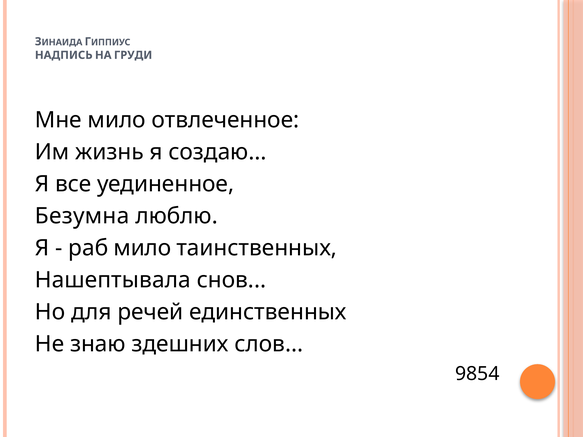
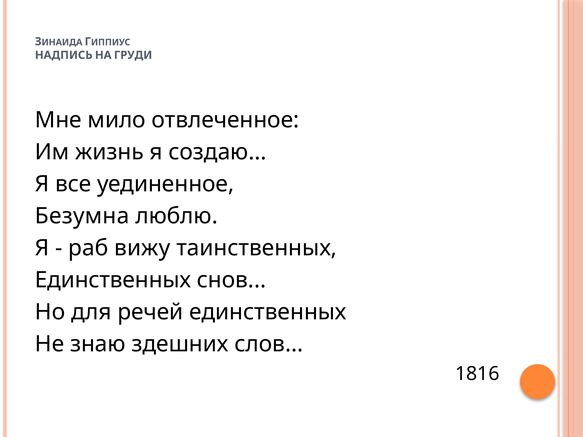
раб мило: мило -> вижу (142, 248)
Нашептывала: Нашептывала -> Единственных (113, 280)
9854: 9854 -> 1816 (477, 374)
